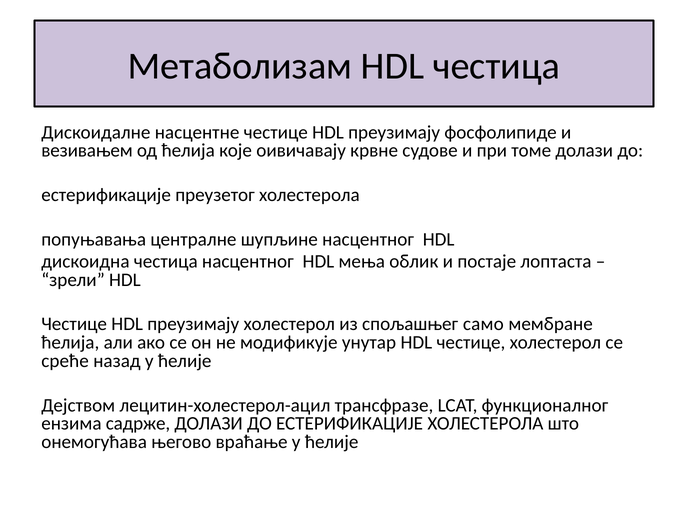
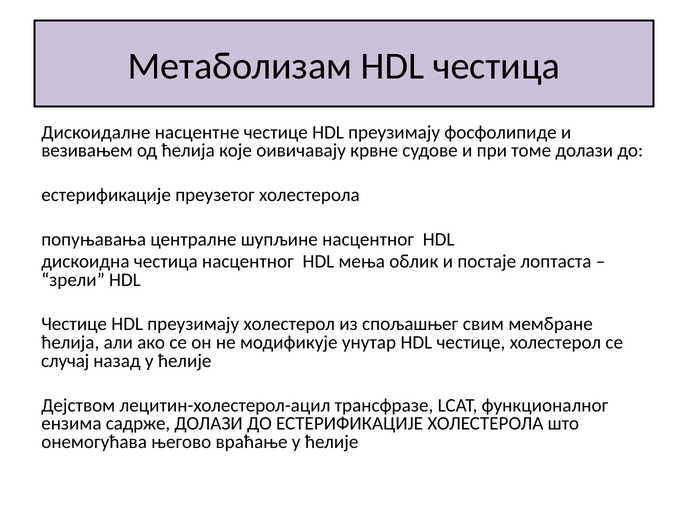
само: само -> свим (483, 324)
среће: среће -> случај (65, 361)
